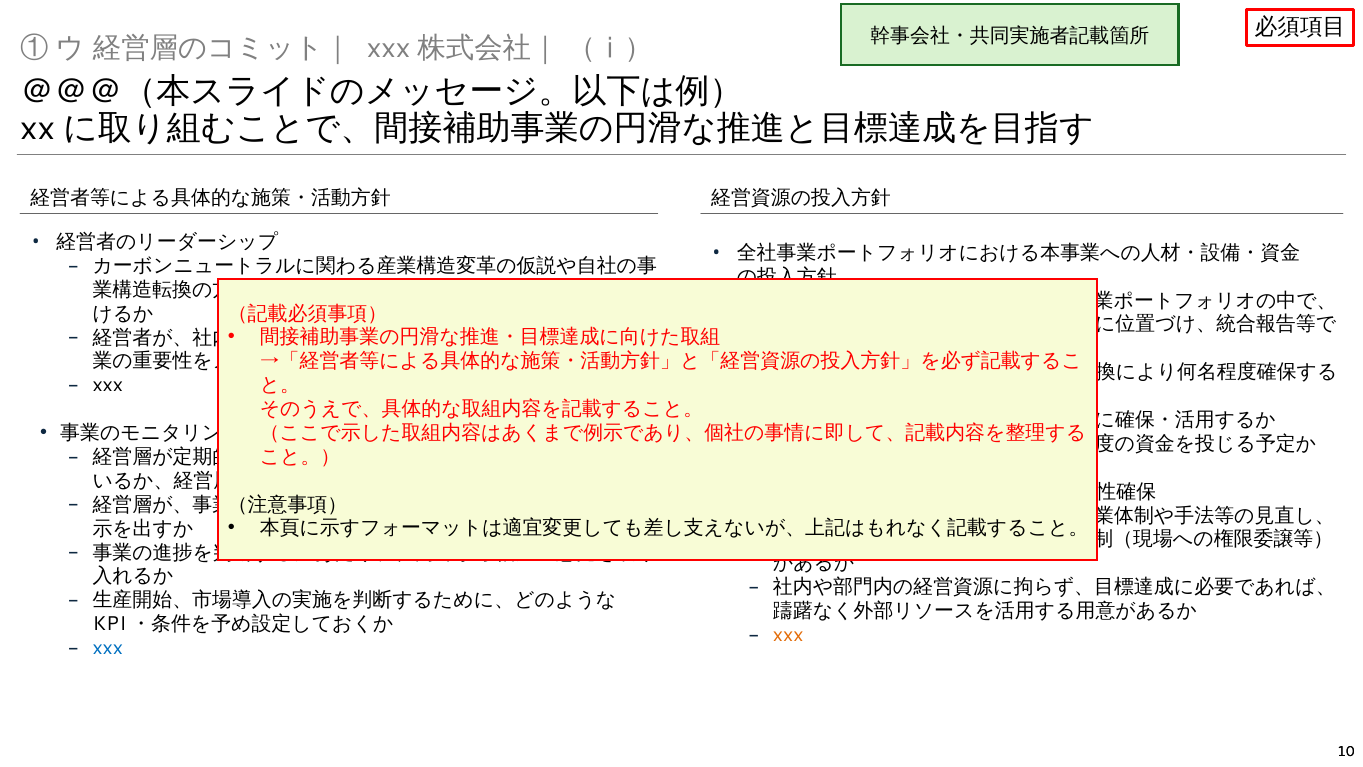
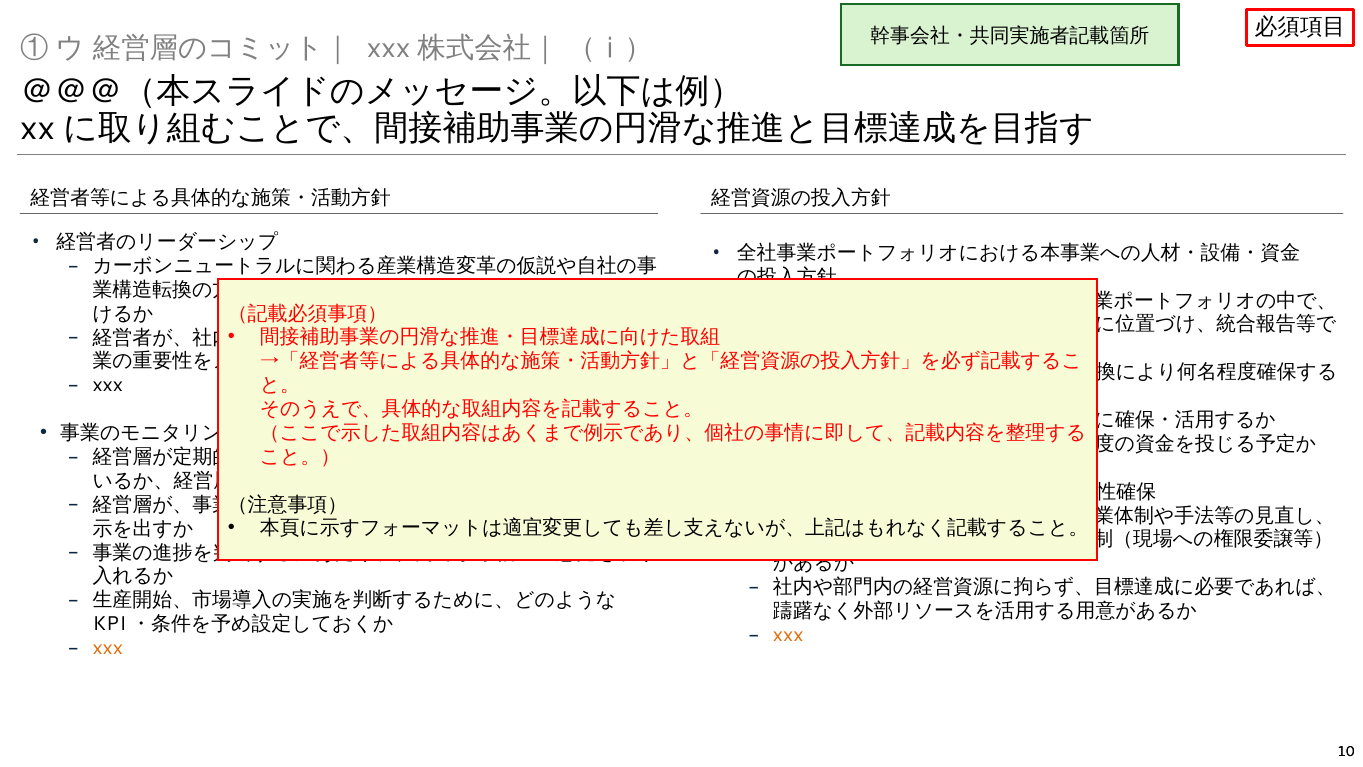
xxx colour: blue -> orange (108, 648)
